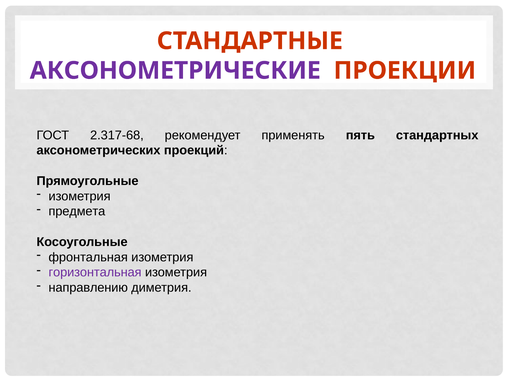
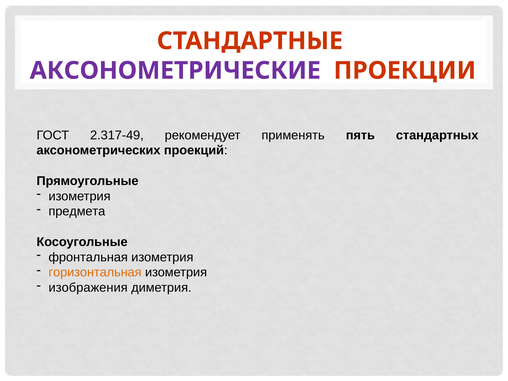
2.317-68: 2.317-68 -> 2.317-49 (117, 135)
горизонтальная colour: purple -> orange (95, 272)
направлению: направлению -> изображения (88, 288)
